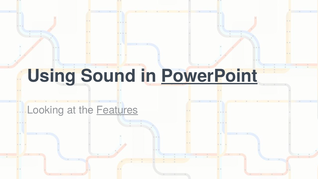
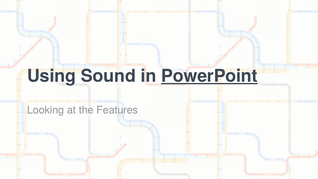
Features underline: present -> none (117, 110)
